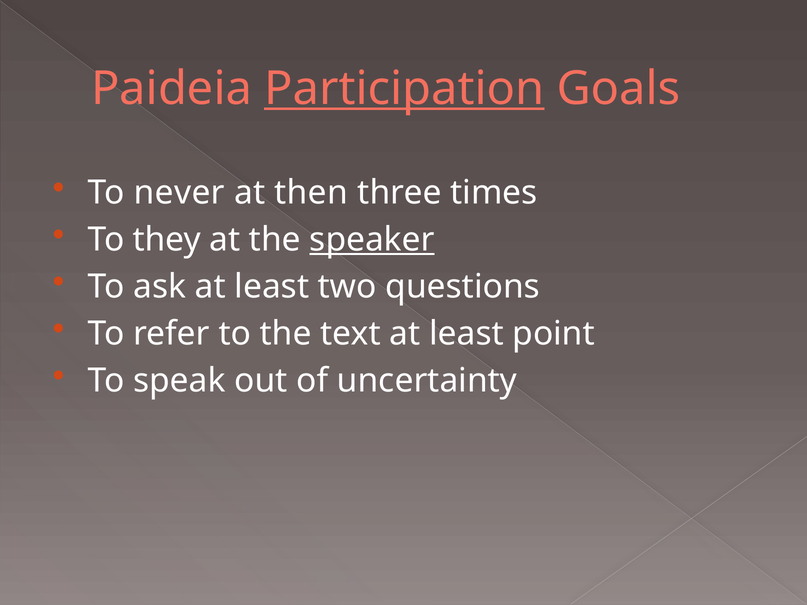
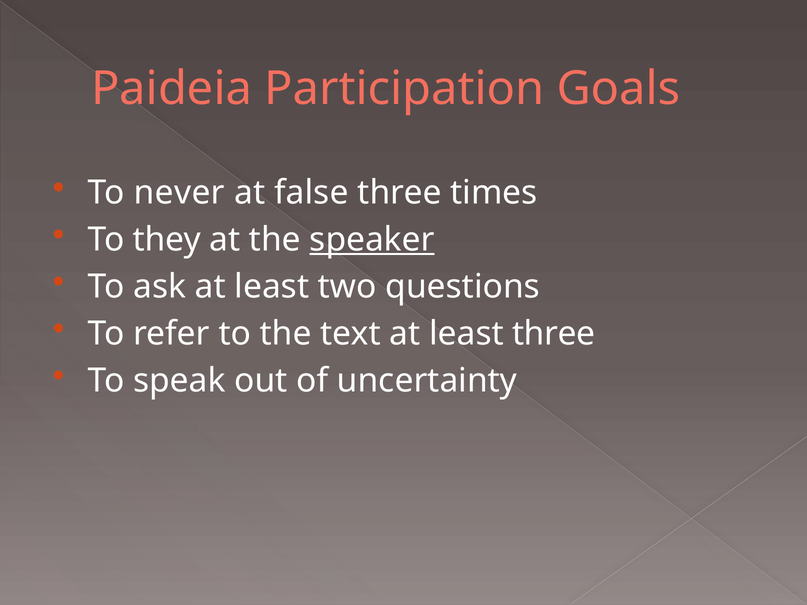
Participation underline: present -> none (404, 89)
then: then -> false (311, 193)
least point: point -> three (554, 334)
